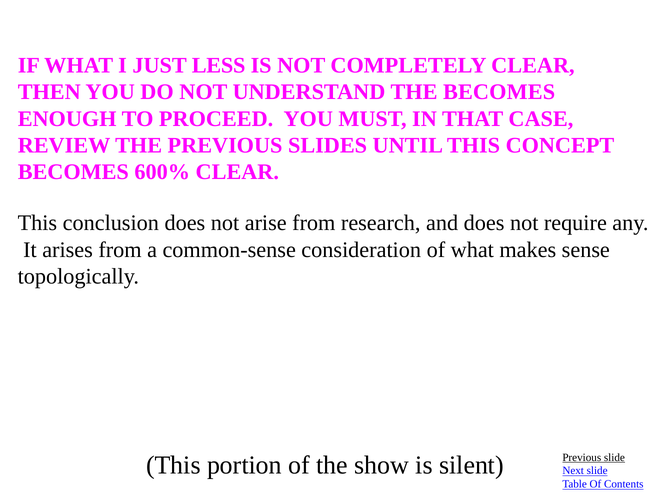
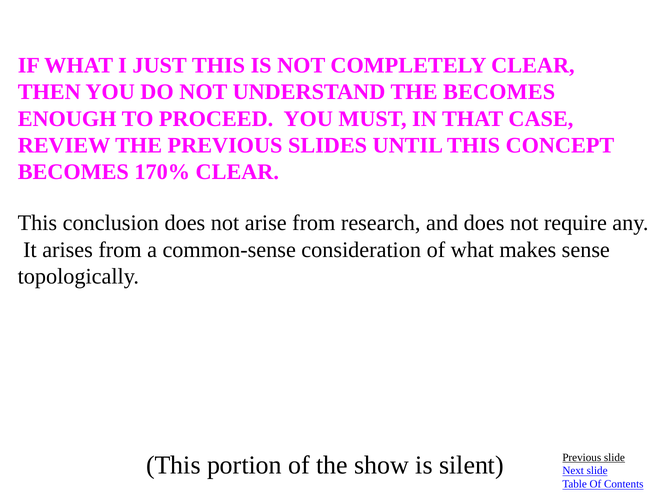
JUST LESS: LESS -> THIS (219, 65)
600%: 600% -> 170% (162, 172)
